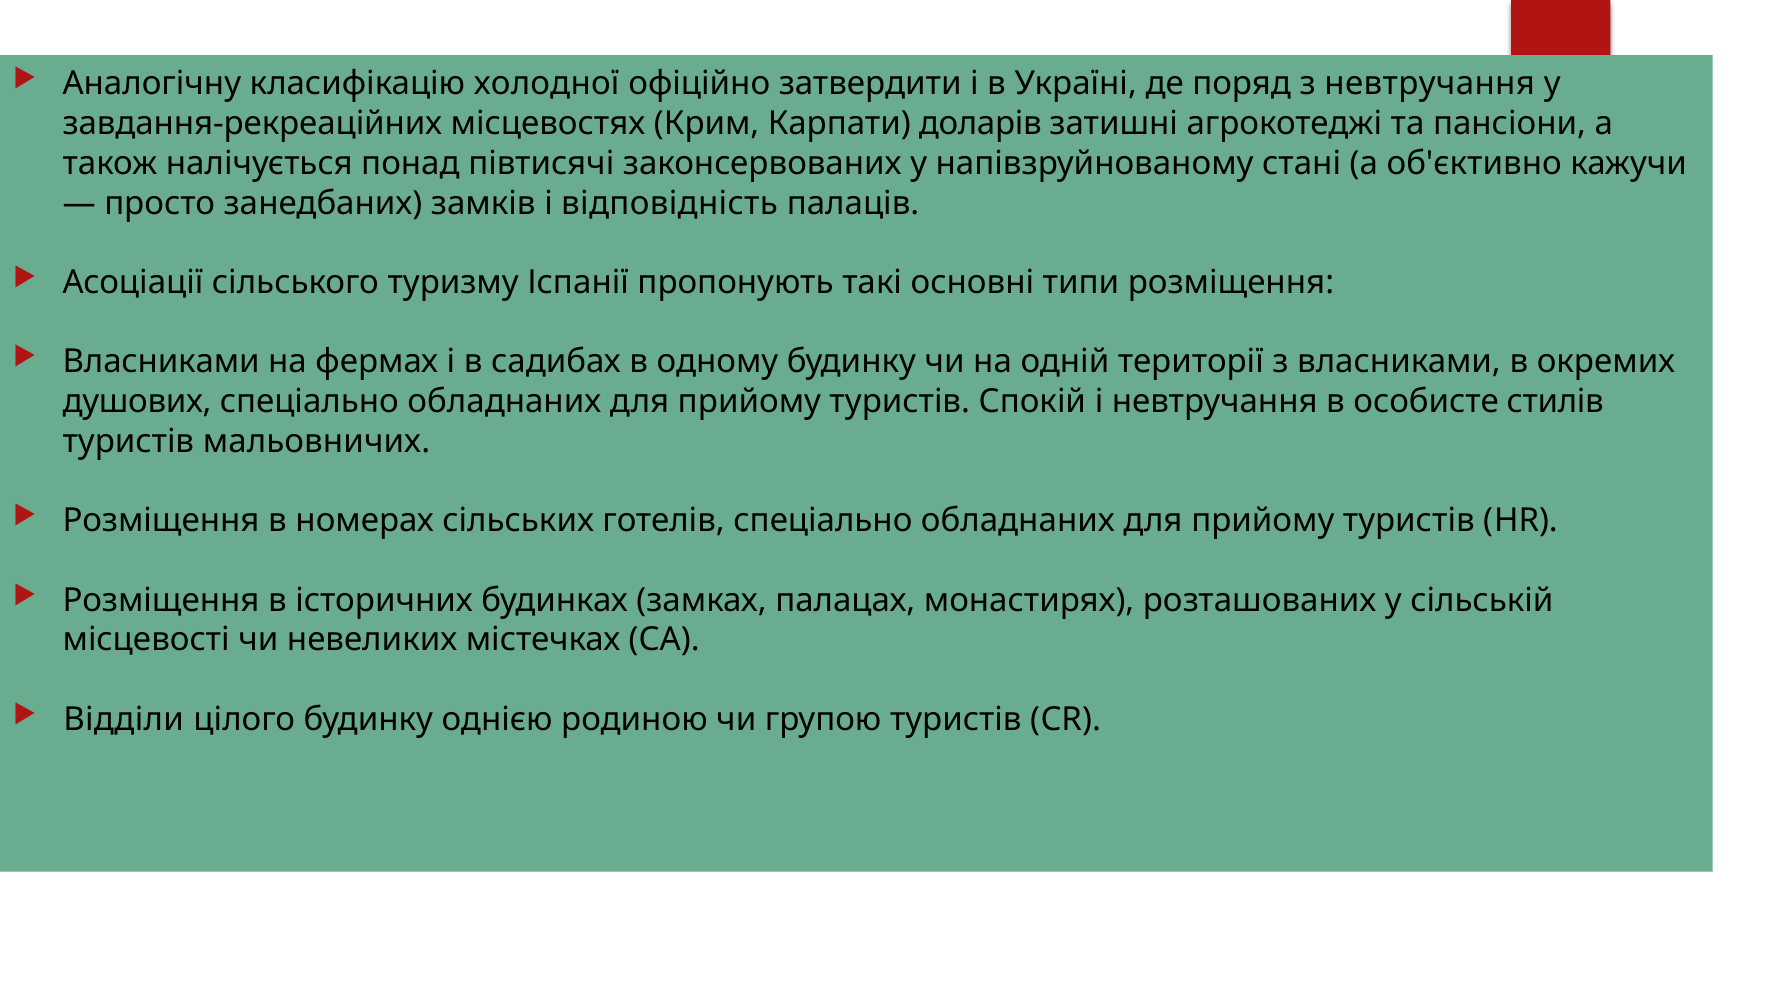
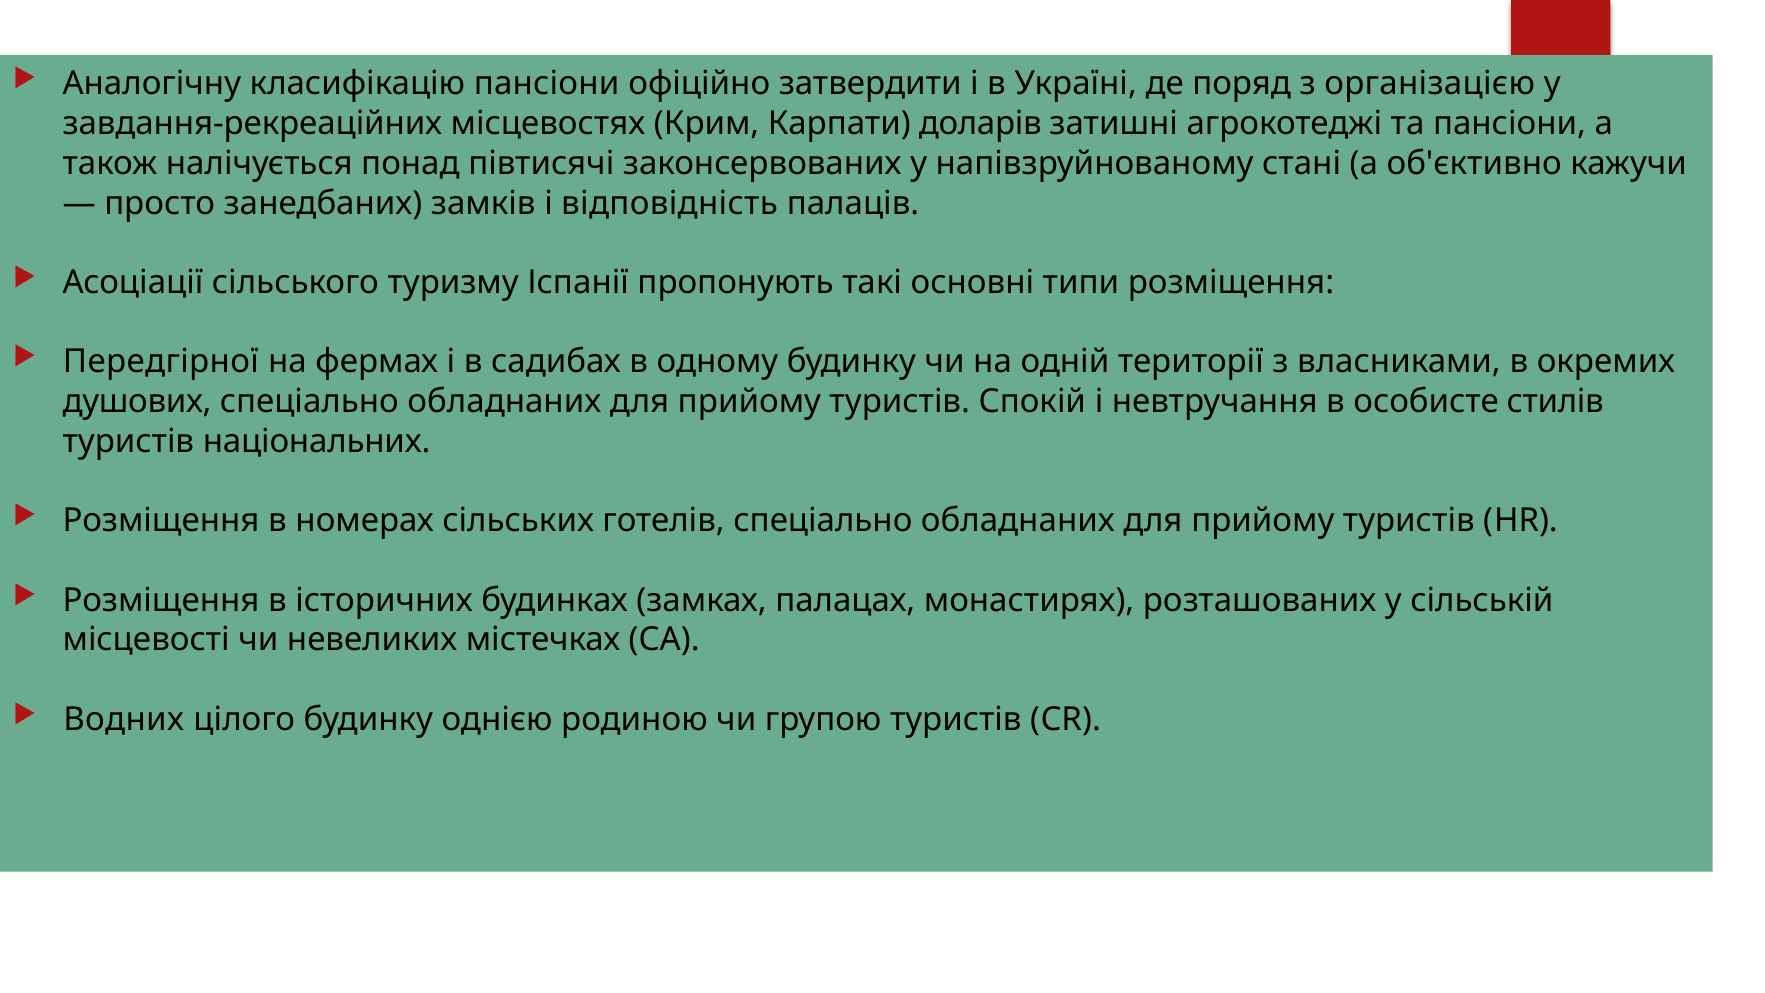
класифікацію холодної: холодної -> пансіони (547, 84)
з невтручання: невтручання -> організацією (1430, 84)
Власниками: Власниками -> Передгірної (161, 362)
мальовничих: мальовничих -> національних (317, 441)
Відділи: Відділи -> Водних (124, 719)
